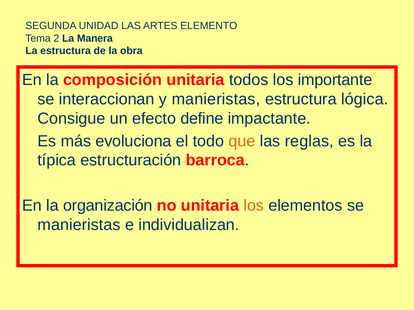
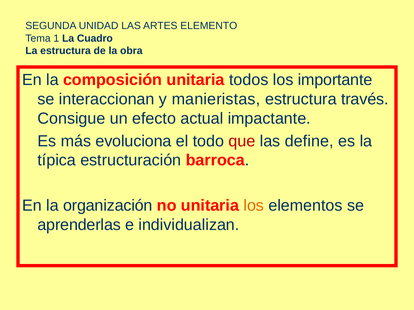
2: 2 -> 1 (56, 38)
Manera: Manera -> Cuadro (95, 38)
lógica: lógica -> través (365, 99)
define: define -> actual (202, 119)
que colour: orange -> red (242, 141)
reglas: reglas -> define (309, 141)
manieristas: manieristas -> aprenderlas (79, 225)
